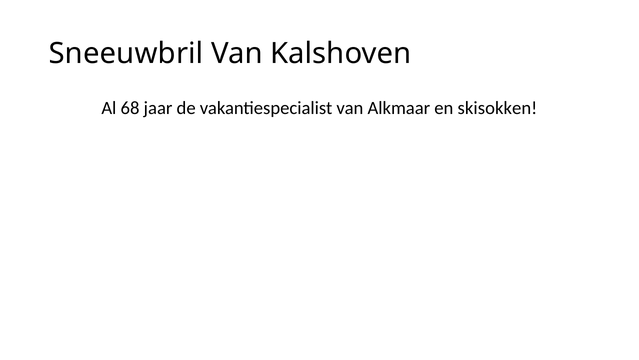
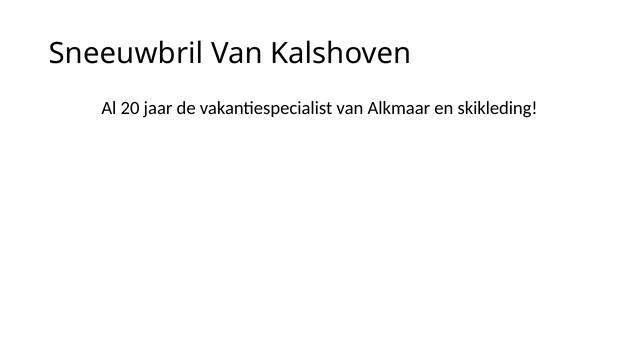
68: 68 -> 20 (130, 108)
skisokken: skisokken -> skikleding (498, 108)
